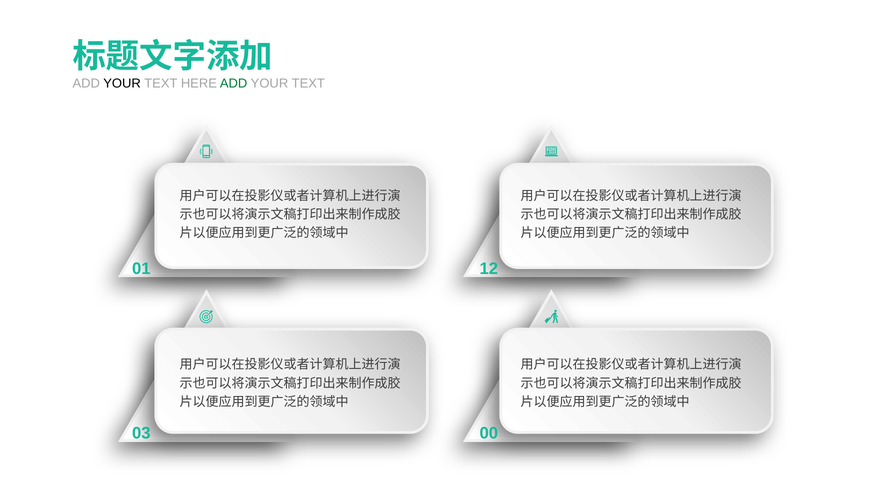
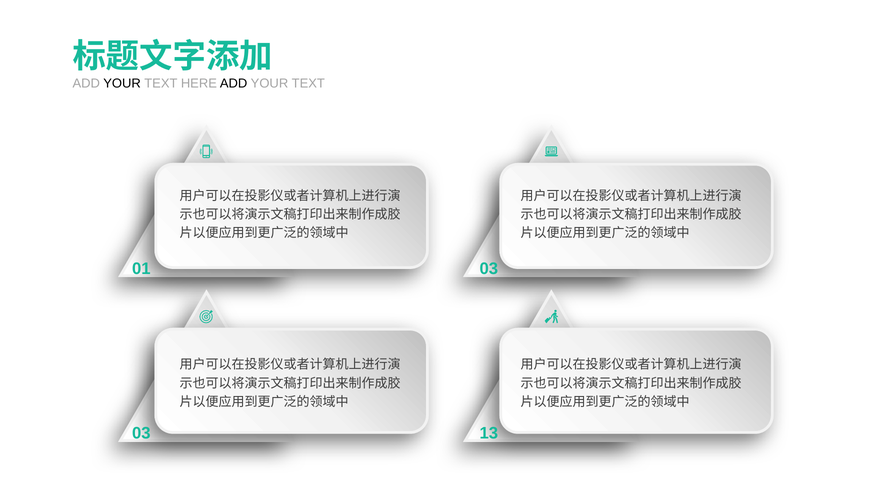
ADD colour: green -> black (234, 83)
01 12: 12 -> 03 (489, 268)
00: 00 -> 13 (489, 433)
